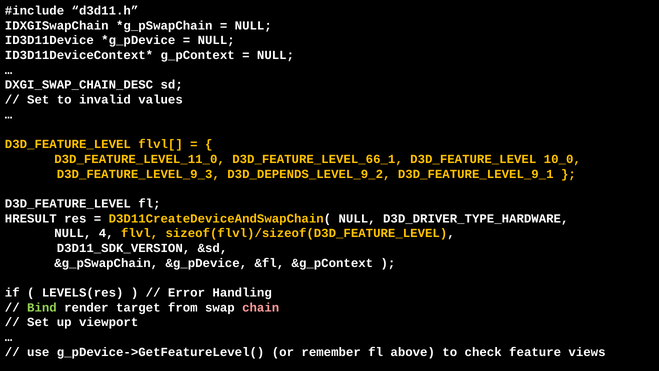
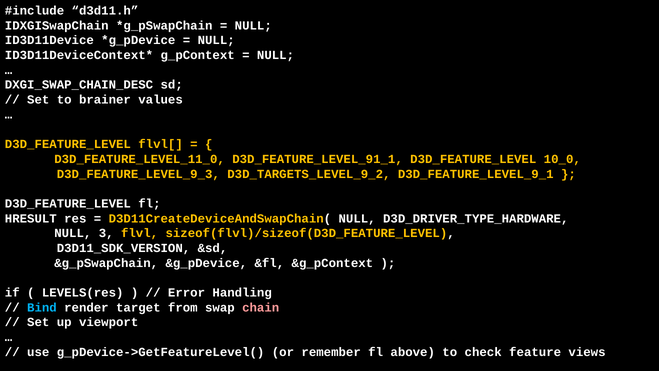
invalid: invalid -> brainer (105, 100)
D3D_FEATURE_LEVEL_66_1: D3D_FEATURE_LEVEL_66_1 -> D3D_FEATURE_LEVEL_91_1 (318, 159)
D3D_DEPENDS_LEVEL_9_2: D3D_DEPENDS_LEVEL_9_2 -> D3D_TARGETS_LEVEL_9_2 (309, 174)
4: 4 -> 3 (106, 233)
Bind colour: light green -> light blue (42, 307)
